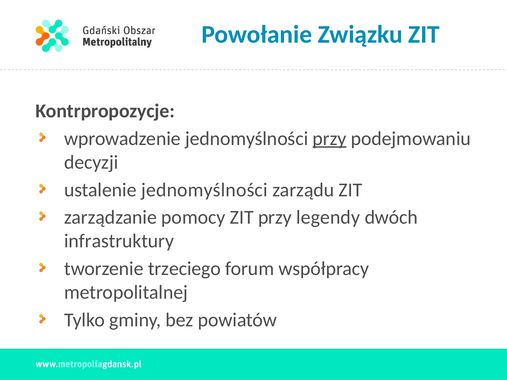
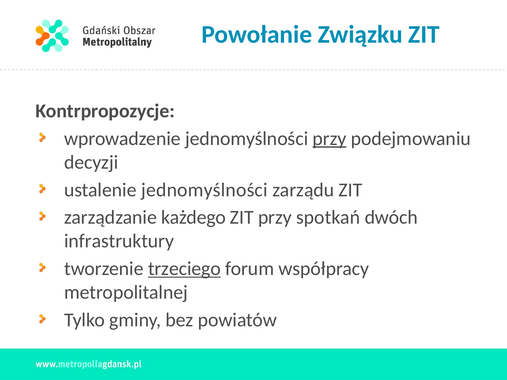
pomocy: pomocy -> każdego (193, 218)
legendy: legendy -> spotkań (328, 218)
trzeciego underline: none -> present (184, 269)
